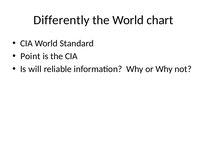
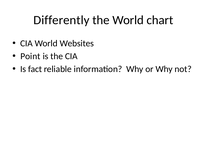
Standard: Standard -> Websites (77, 43)
will: will -> fact (35, 69)
